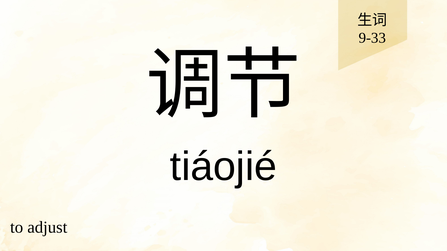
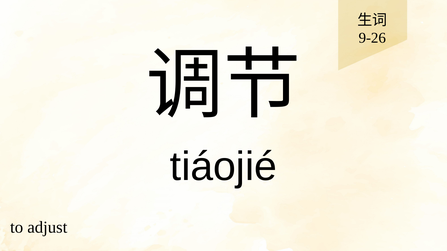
9-33: 9-33 -> 9-26 (372, 38)
